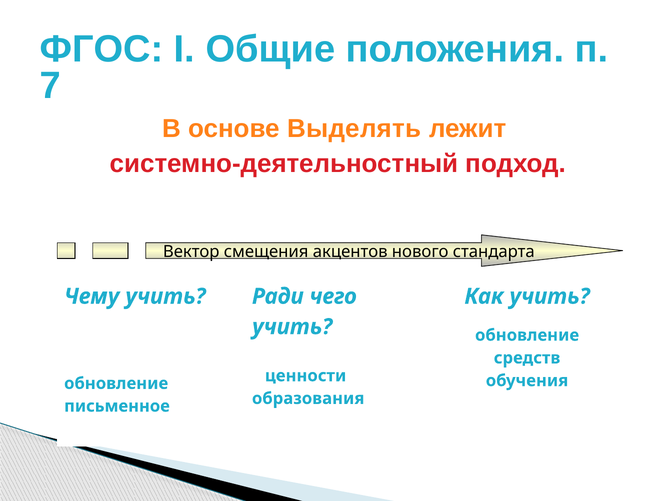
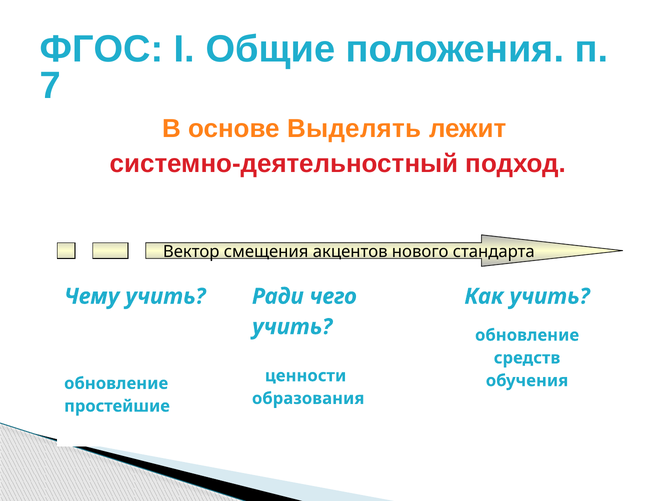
письменное: письменное -> простейшие (117, 406)
